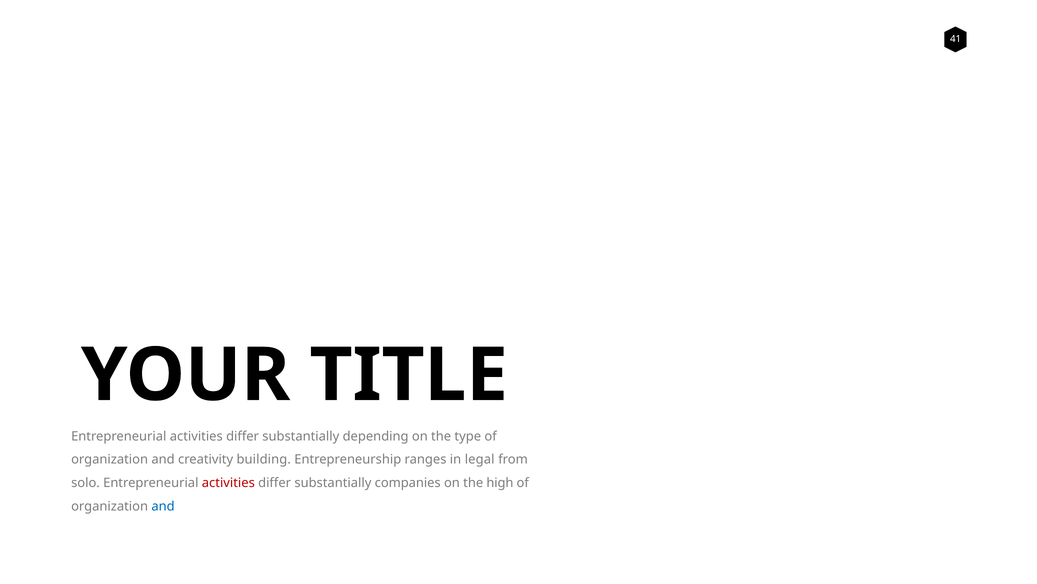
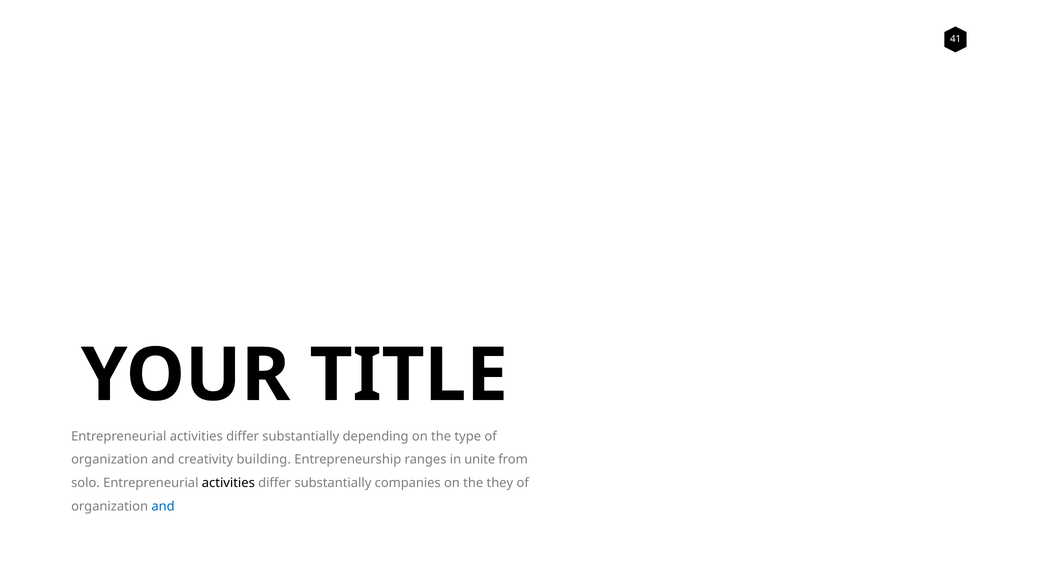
legal: legal -> unite (480, 459)
activities colour: red -> black (228, 483)
high: high -> they (500, 483)
